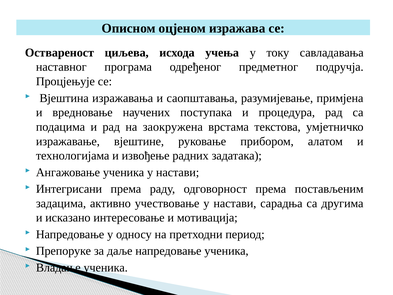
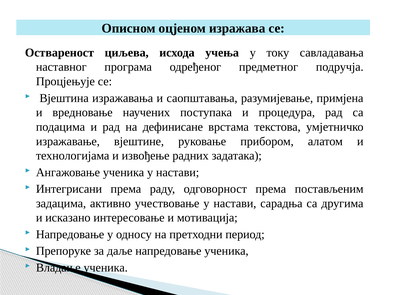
заокружена: заокружена -> дефинисане (173, 127)
